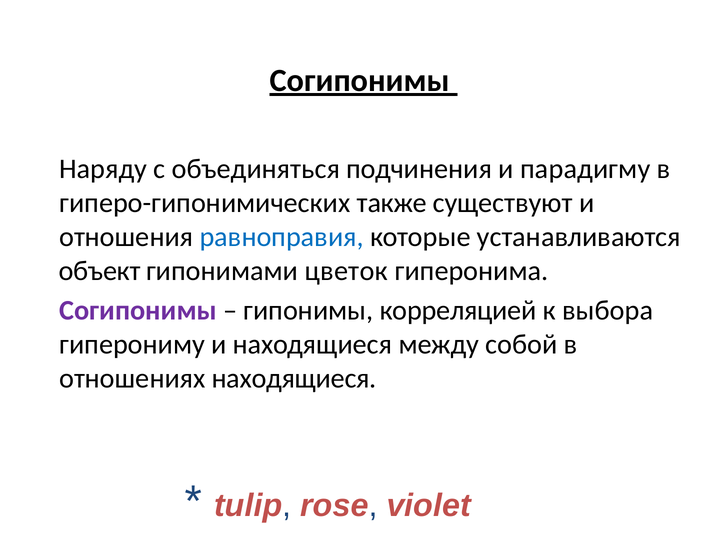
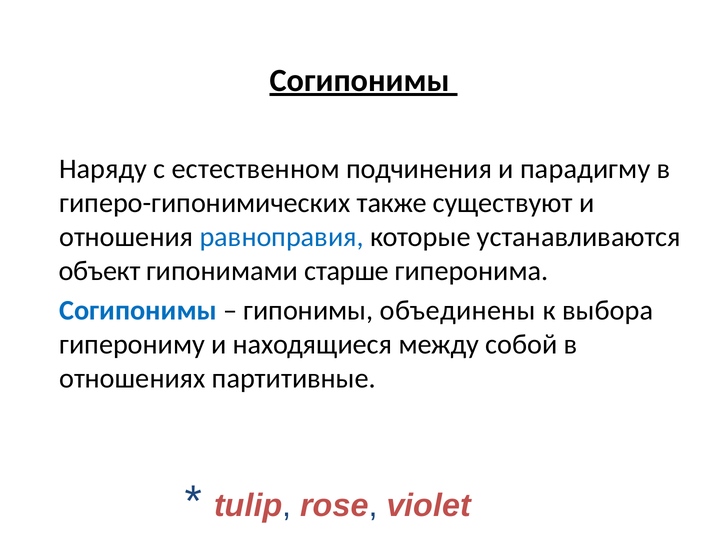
объединяться: объединяться -> естественном (256, 169)
цветок: цветок -> старше (347, 271)
Согипонимы colour: purple -> blue (138, 311)
корреляцией: корреляцией -> объединены (458, 311)
отношениях находящиеся: находящиеся -> партитивные (294, 379)
